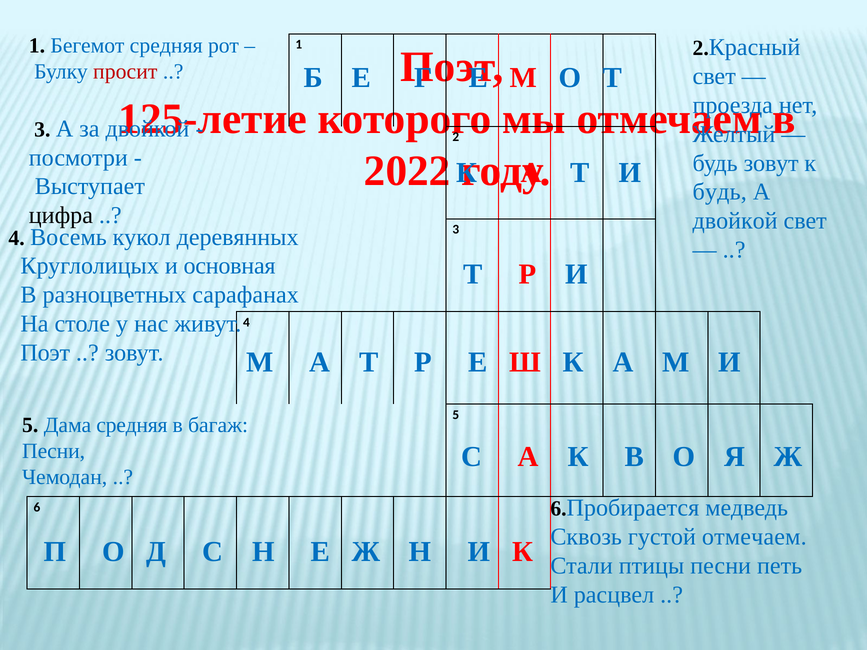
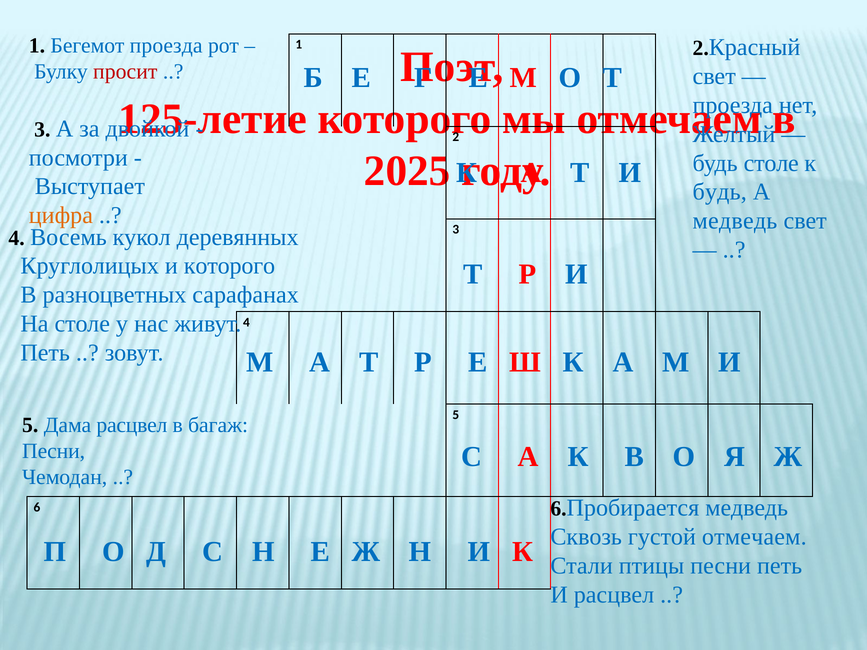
Бегемот средняя: средняя -> проезда (166, 46)
2022: 2022 -> 2025 (407, 171)
будь зовут: зовут -> столе (771, 163)
цифра colour: black -> orange (61, 215)
двойкой: двойкой -> медведь (735, 221)
и основная: основная -> которого (229, 266)
Поэт: Поэт -> Петь (45, 353)
Дама средняя: средняя -> расцвел (132, 425)
